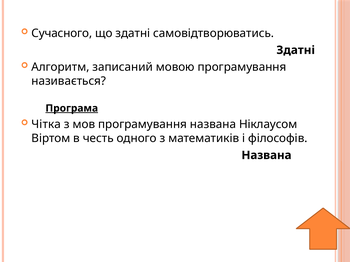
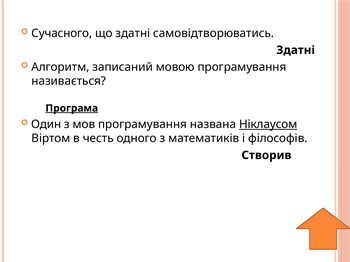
Чітка: Чітка -> Один (46, 125)
Ніклаусом underline: none -> present (268, 125)
Названа: Названа -> Створив (266, 156)
